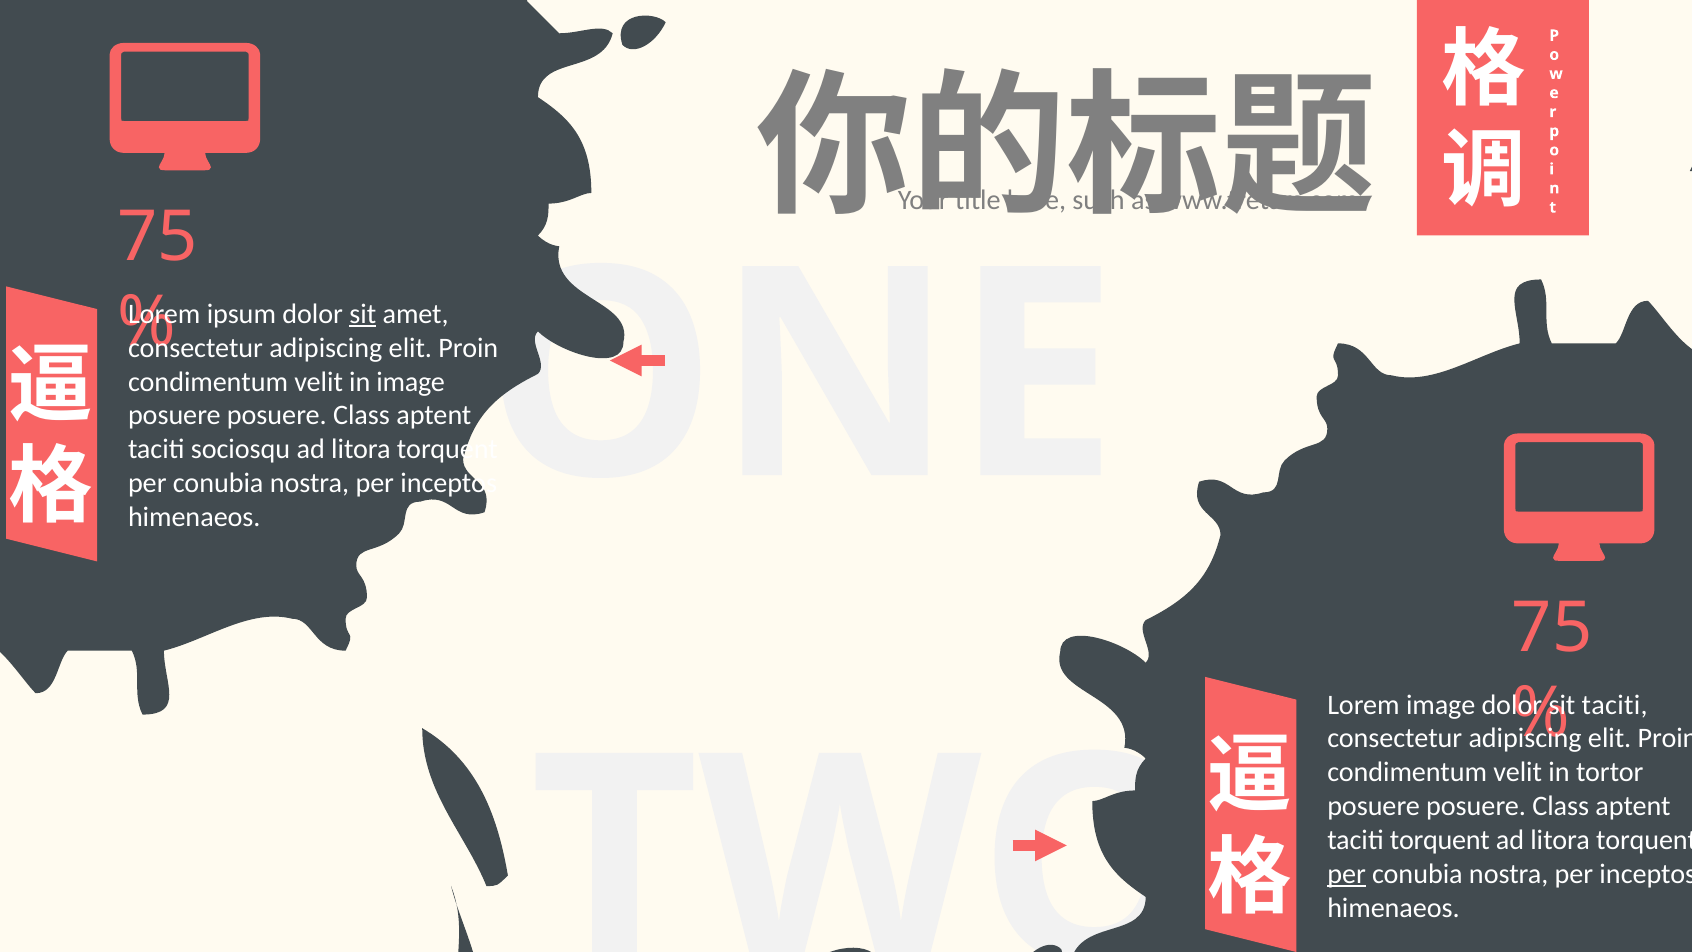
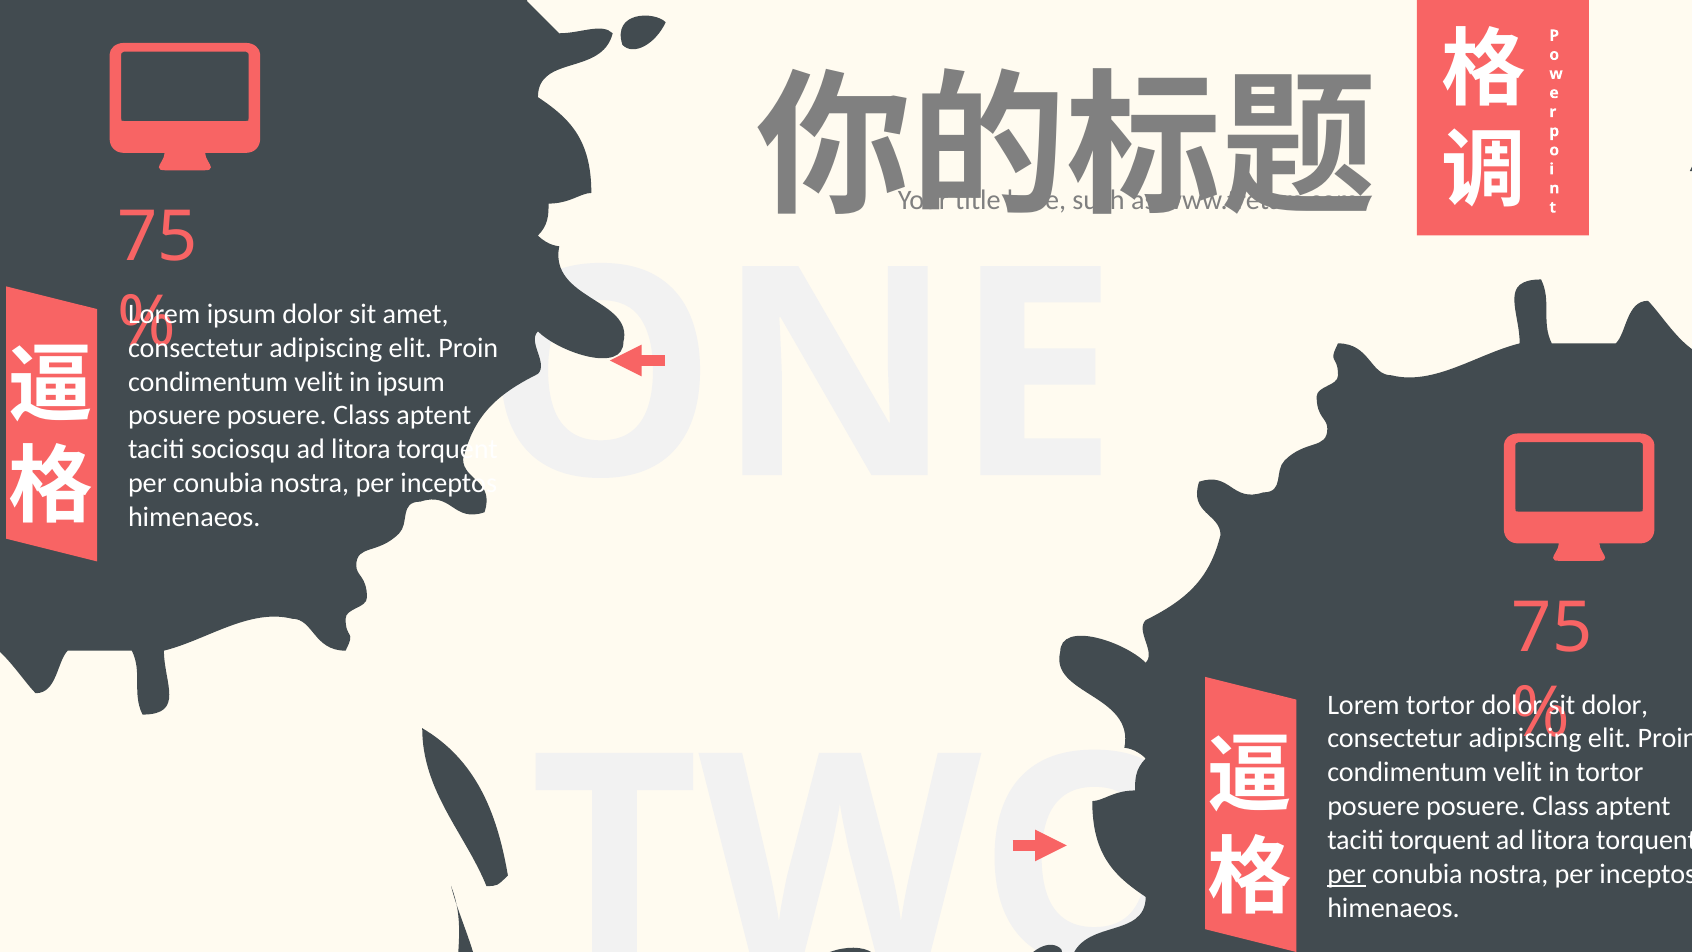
sit underline: present -> none (363, 314)
in image: image -> ipsum (411, 382)
Lorem image: image -> tortor (1441, 705)
taciti: taciti -> dolor (1615, 705)
